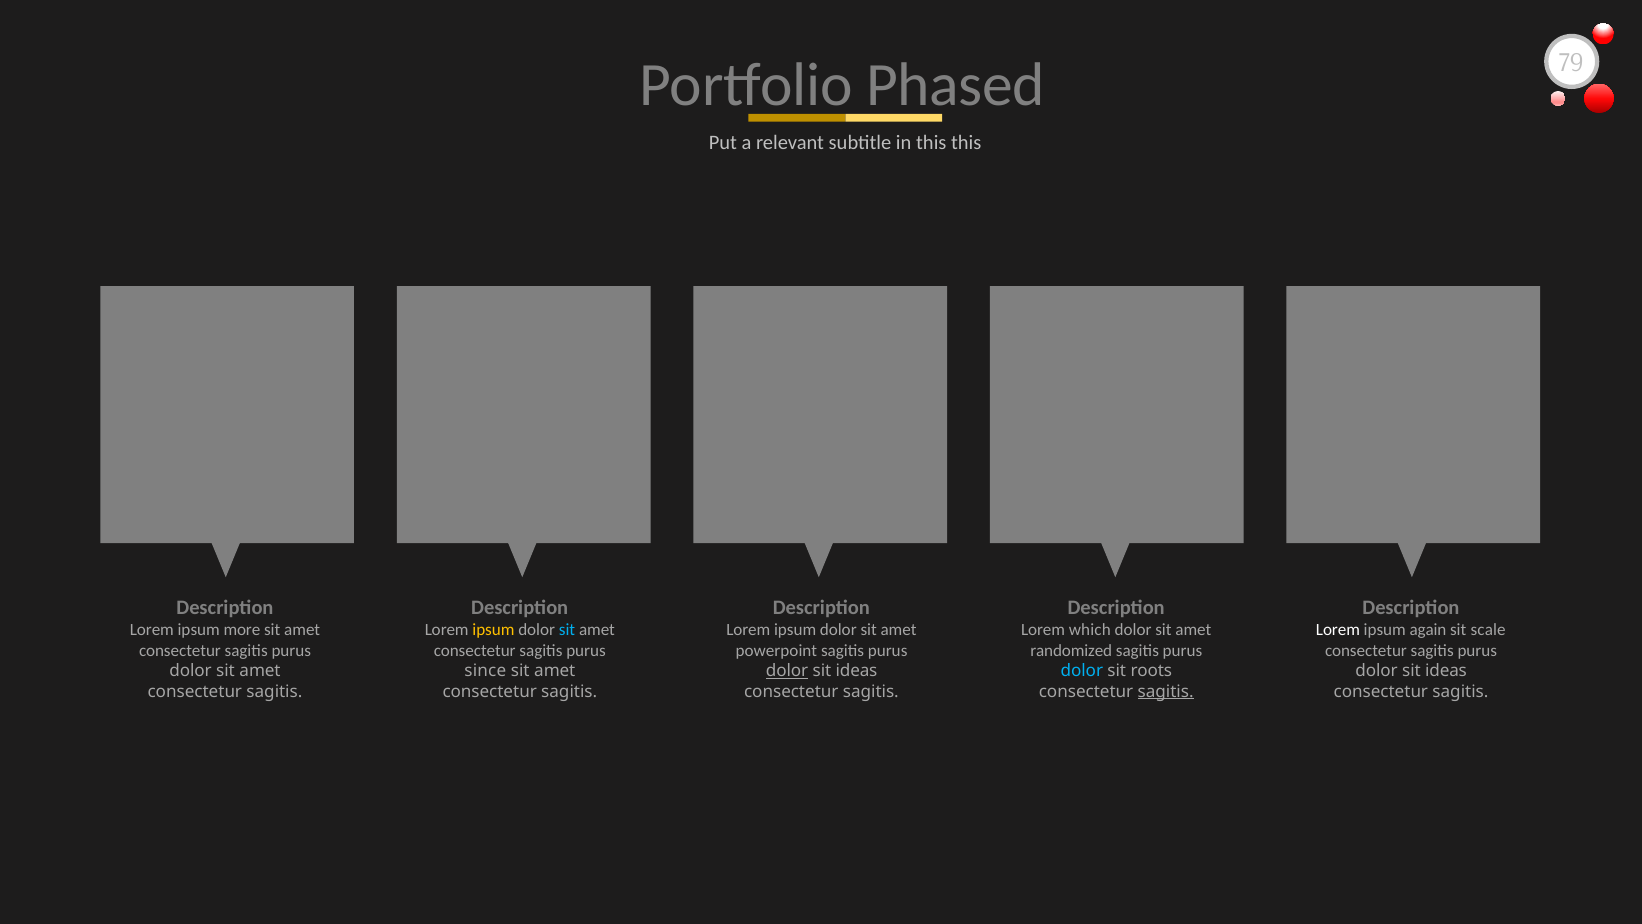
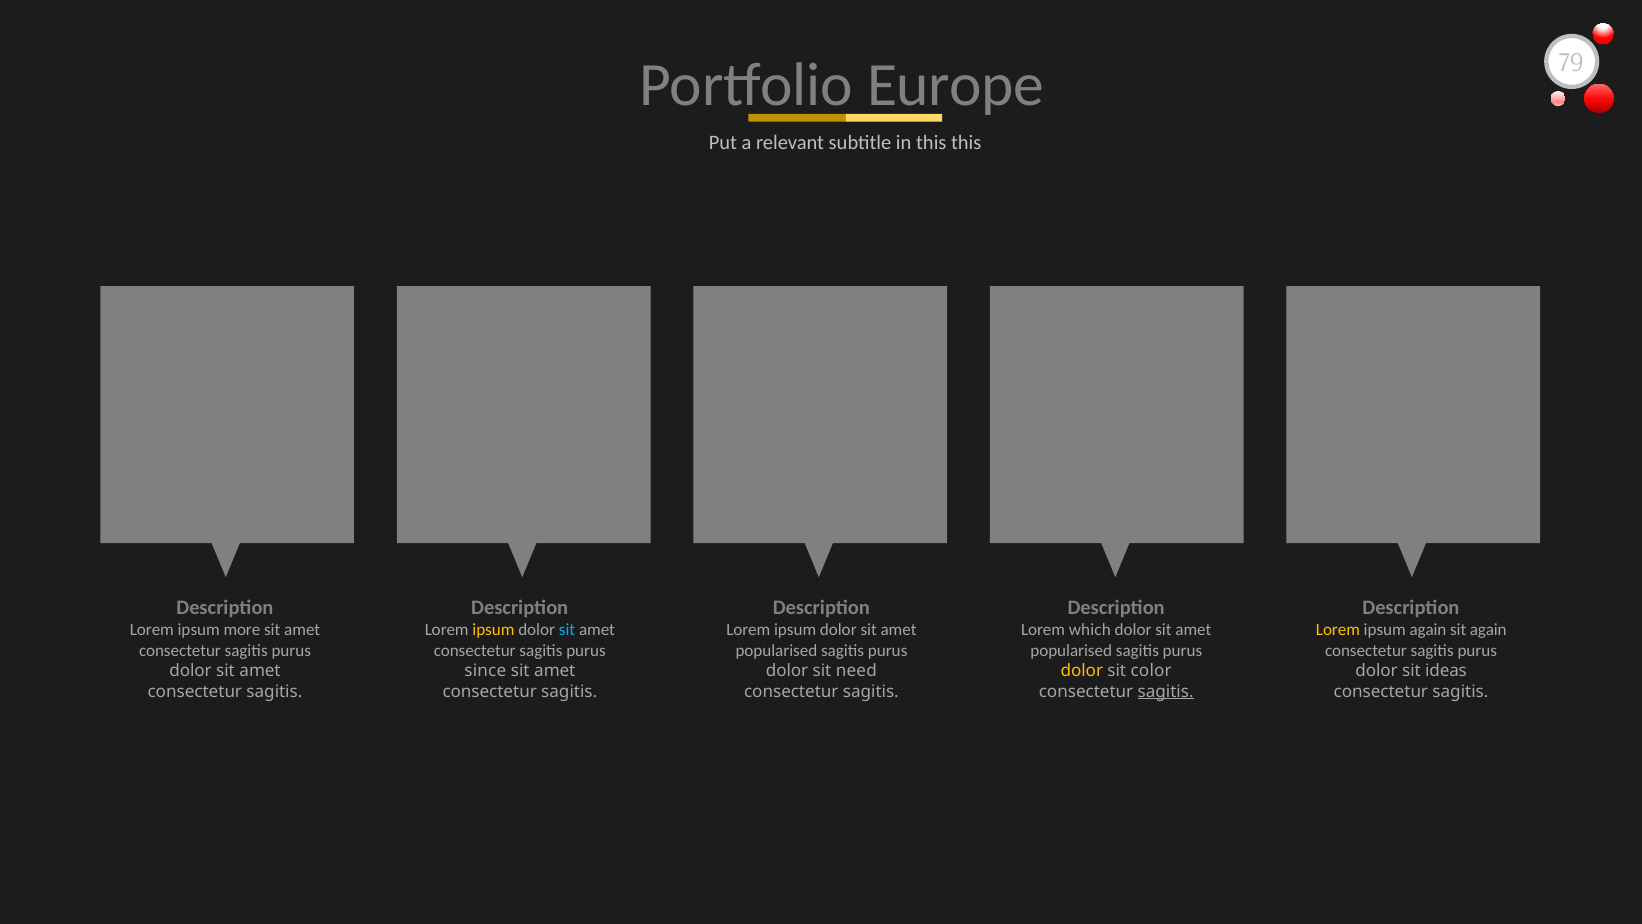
Phased: Phased -> Europe (956, 85)
Lorem colour: white -> yellow (1338, 630)
sit scale: scale -> again (1488, 630)
powerpoint: powerpoint -> popularised (776, 650)
randomized: randomized -> popularised (1071, 650)
dolor underline: present -> none (787, 671)
ideas: ideas -> need (856, 671)
dolor colour: light blue -> yellow (1082, 671)
roots: roots -> color (1151, 671)
